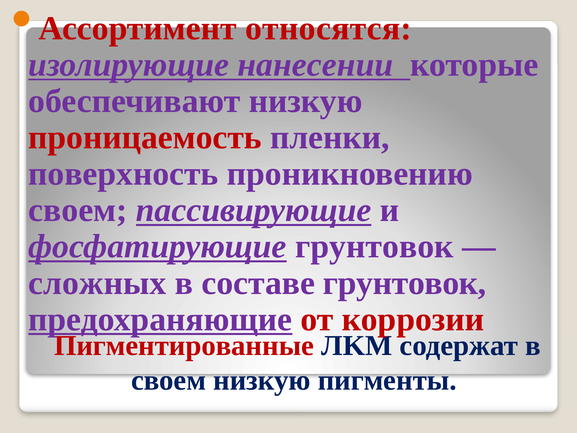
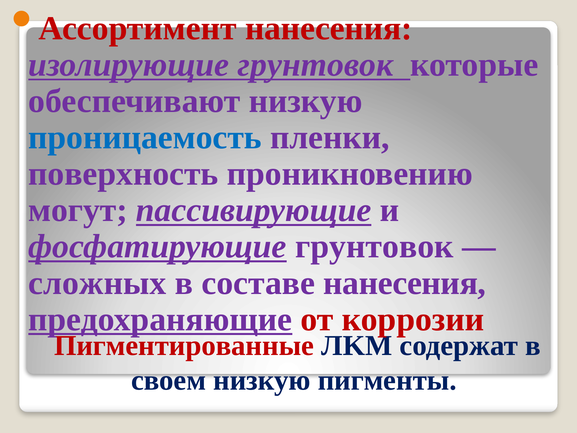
Ассортимент относятся: относятся -> нанесения (329, 28)
изолирующие нанесении: нанесении -> грунтовок (315, 65)
проницаемость colour: red -> blue (145, 137)
своем: своем -> могут (78, 210)
составе грунтовок: грунтовок -> нанесения (405, 283)
